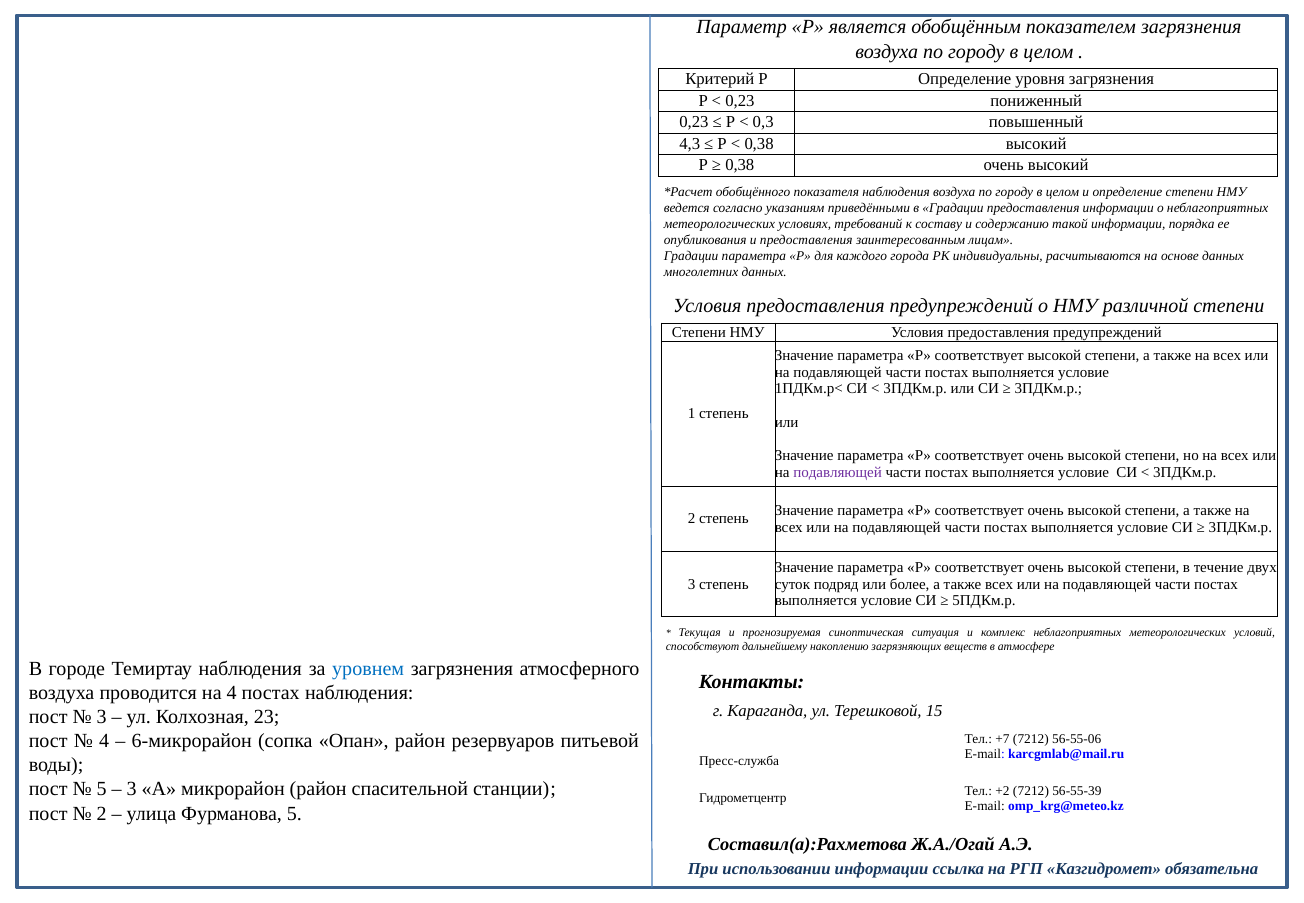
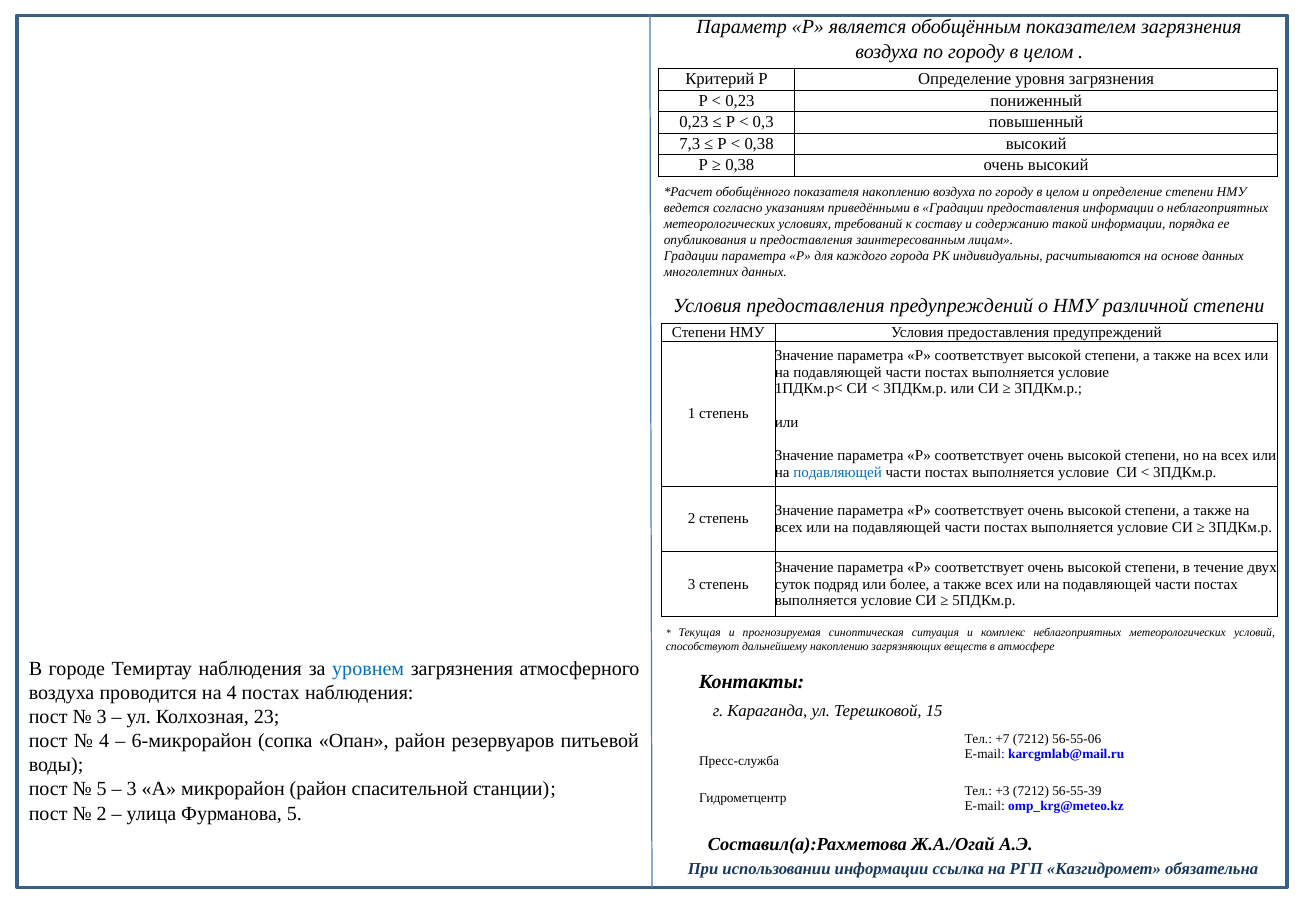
4,3: 4,3 -> 7,3 (690, 144)
показателя наблюдения: наблюдения -> накоплению (896, 192)
подавляющей colour: purple -> blue (838, 472)
+2: +2 -> +3 (1002, 791)
